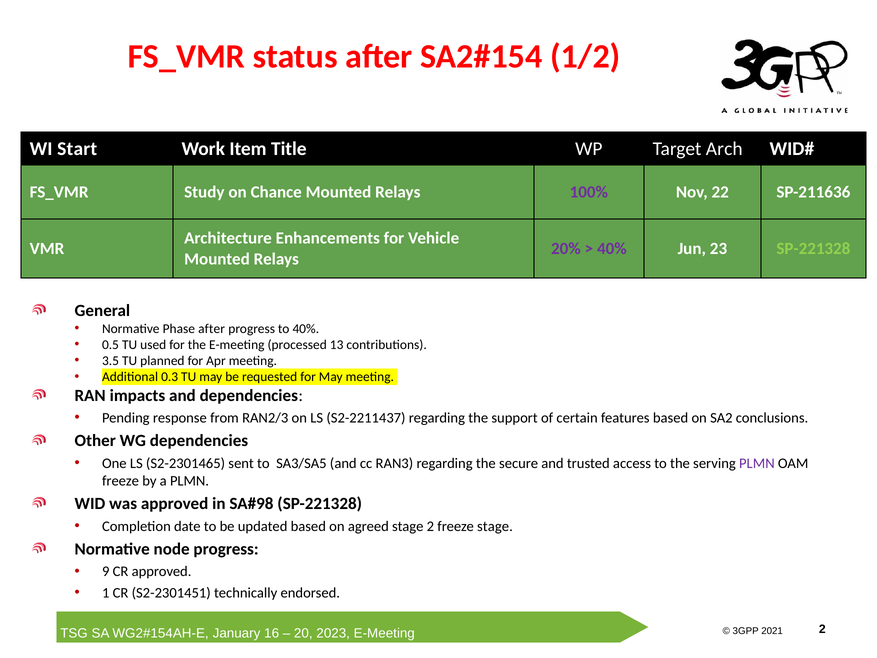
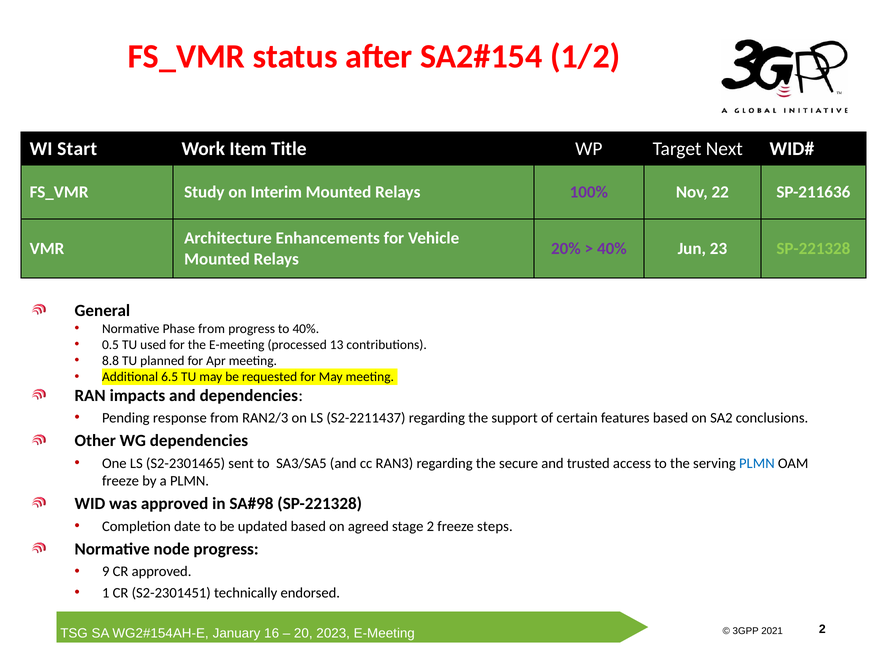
Arch: Arch -> Next (724, 149)
Chance: Chance -> Interim (276, 192)
Phase after: after -> from (212, 328)
3.5: 3.5 -> 8.8 (110, 361)
0.3: 0.3 -> 6.5 (170, 377)
PLMN colour: purple -> blue (757, 463)
freeze stage: stage -> steps (495, 526)
